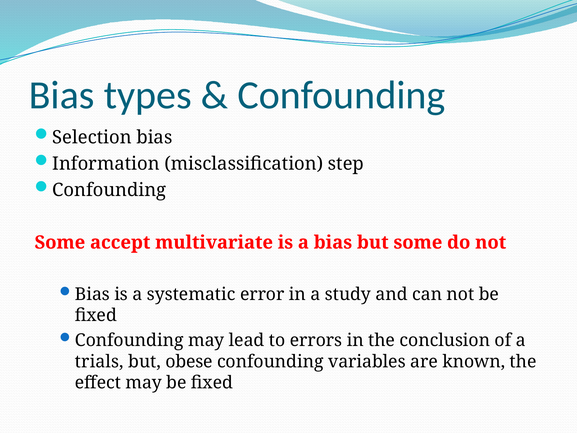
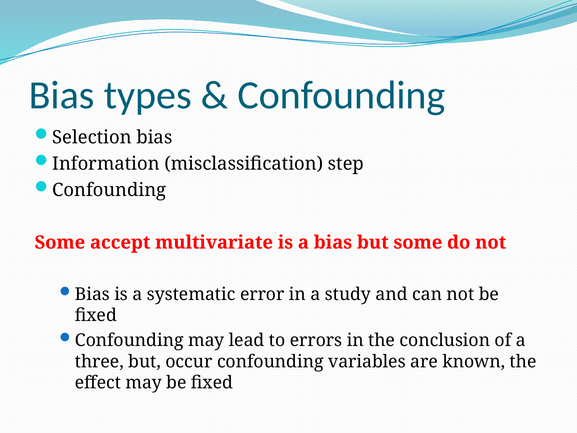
trials: trials -> three (99, 361)
obese: obese -> occur (189, 361)
